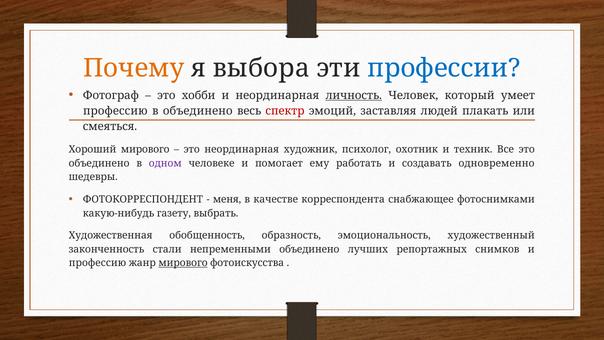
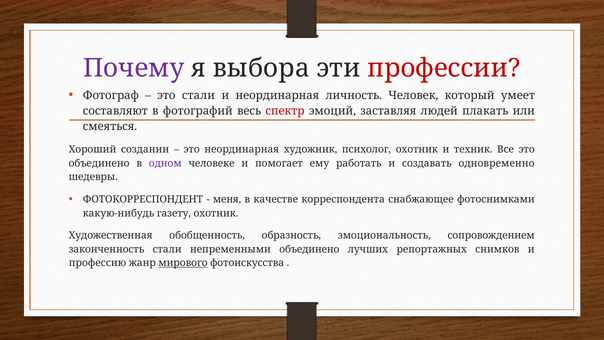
Почему colour: orange -> purple (134, 68)
профессии colour: blue -> red (444, 68)
это хобби: хобби -> стали (198, 95)
личность underline: present -> none (354, 95)
профессию: профессию -> составляют (115, 111)
в объединено: объединено -> фотографий (198, 111)
Хороший мирового: мирового -> создании (145, 149)
газету выбрать: выбрать -> охотник (216, 213)
художественный: художественный -> сопровождением (491, 235)
